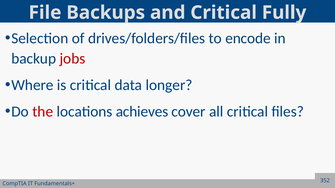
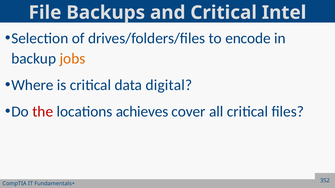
Fully: Fully -> Intel (284, 13)
jobs colour: red -> orange (72, 59)
longer: longer -> digital (169, 85)
